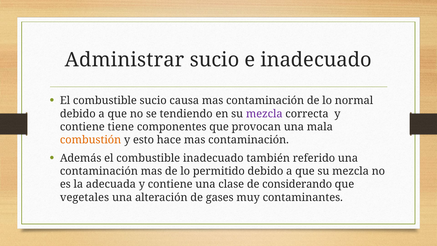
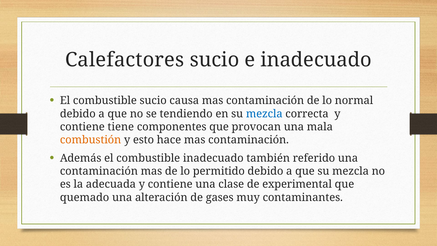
Administrar: Administrar -> Calefactores (125, 60)
mezcla colour: purple -> blue (264, 114)
considerando: considerando -> experimental (297, 184)
vegetales: vegetales -> quemado (85, 197)
